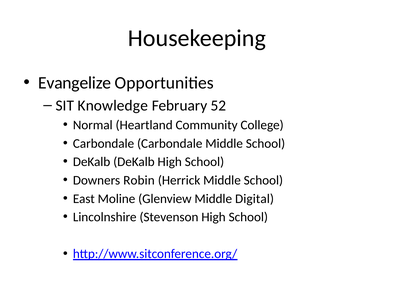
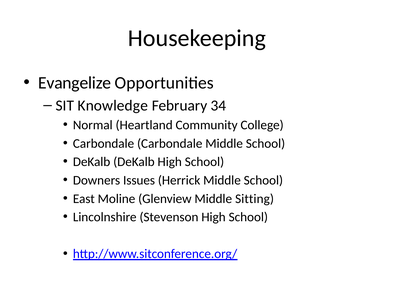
52: 52 -> 34 (218, 105)
Robin: Robin -> Issues (139, 180)
Digital: Digital -> Sitting (255, 198)
